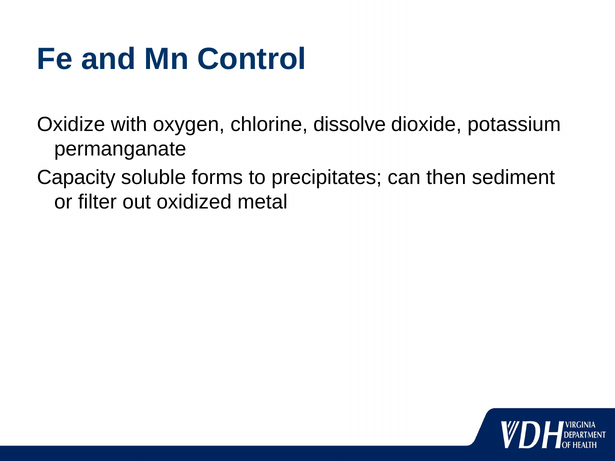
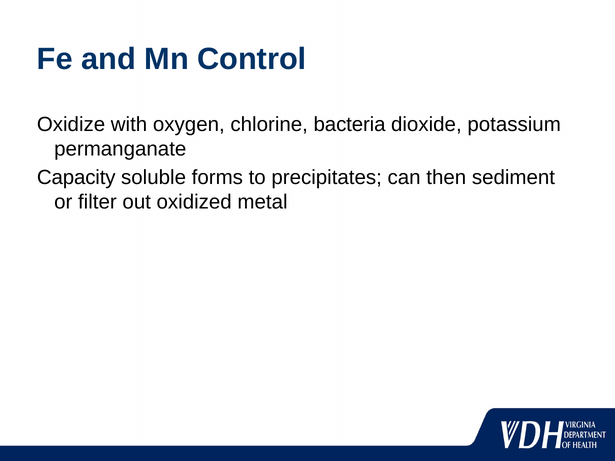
dissolve: dissolve -> bacteria (350, 124)
